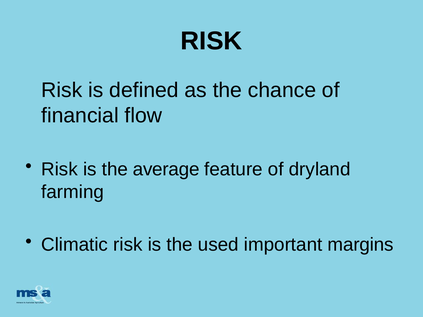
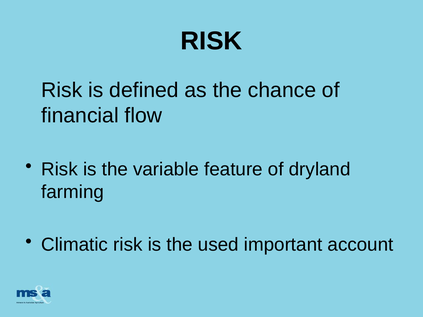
average: average -> variable (166, 170)
margins: margins -> account (360, 245)
